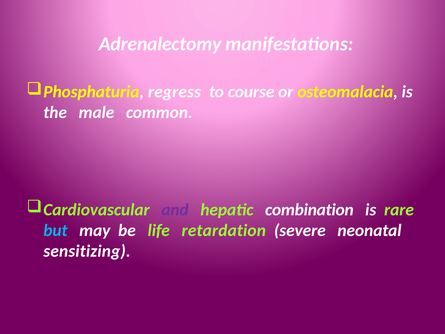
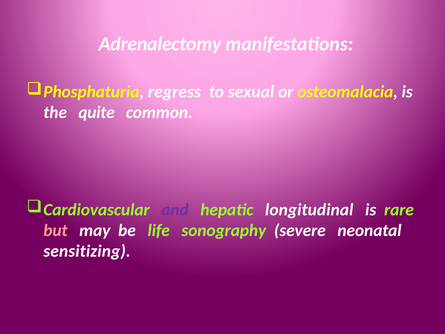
course: course -> sexual (251, 92)
male: male -> quite (97, 112)
combination: combination -> longitudinal (309, 209)
but colour: light blue -> pink (55, 230)
retardation: retardation -> sonography (224, 230)
